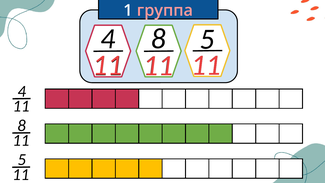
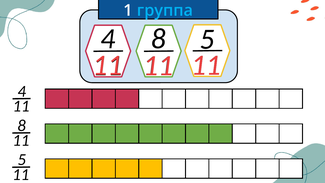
группа colour: pink -> light blue (165, 10)
